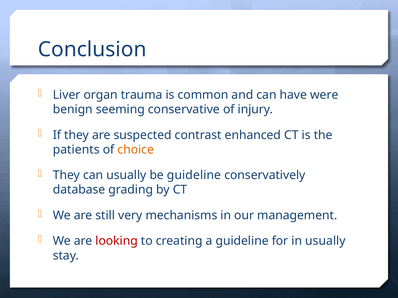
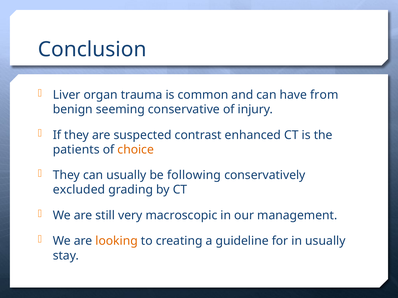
were: were -> from (324, 95)
be guideline: guideline -> following (194, 175)
database: database -> excluded (79, 190)
mechanisms: mechanisms -> macroscopic (181, 216)
looking colour: red -> orange (117, 241)
